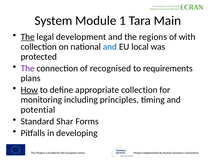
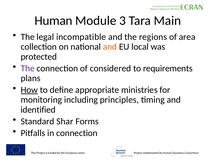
System: System -> Human (54, 21)
1: 1 -> 3 (123, 21)
The underline: present -> none (28, 37)
development: development -> incompatible (81, 37)
with: with -> area (187, 37)
and colour: blue -> orange (110, 47)
recognised: recognised -> considered (110, 68)
appropriate collection: collection -> ministries (139, 90)
potential: potential -> identified (38, 110)
in developing: developing -> connection (77, 133)
